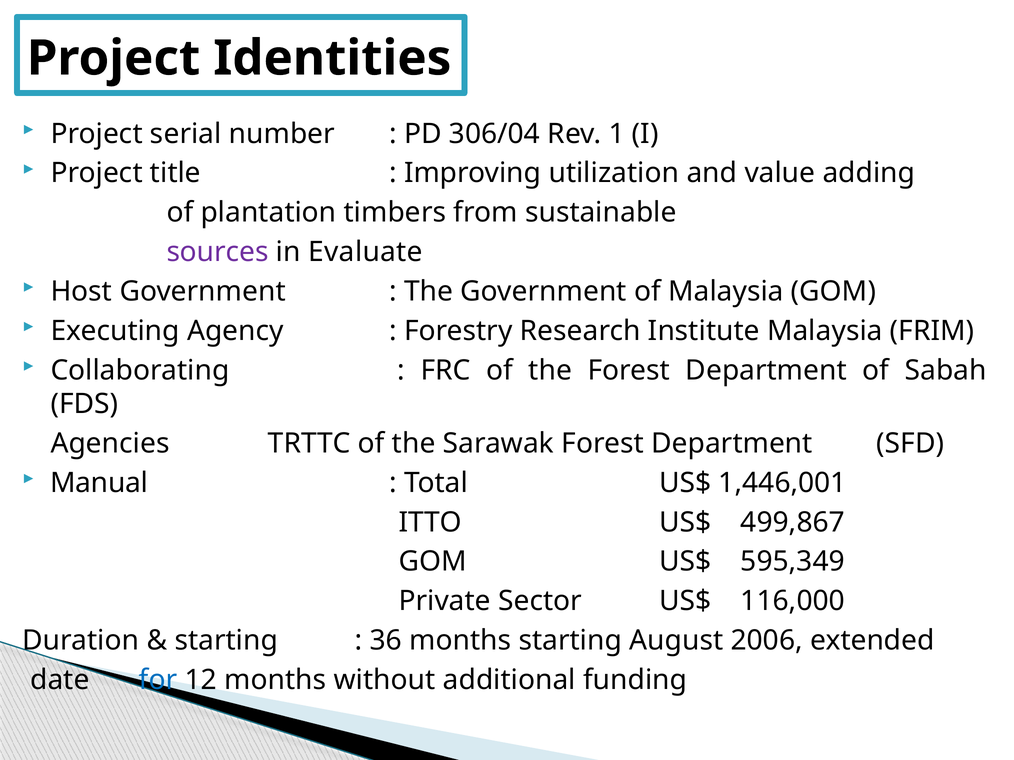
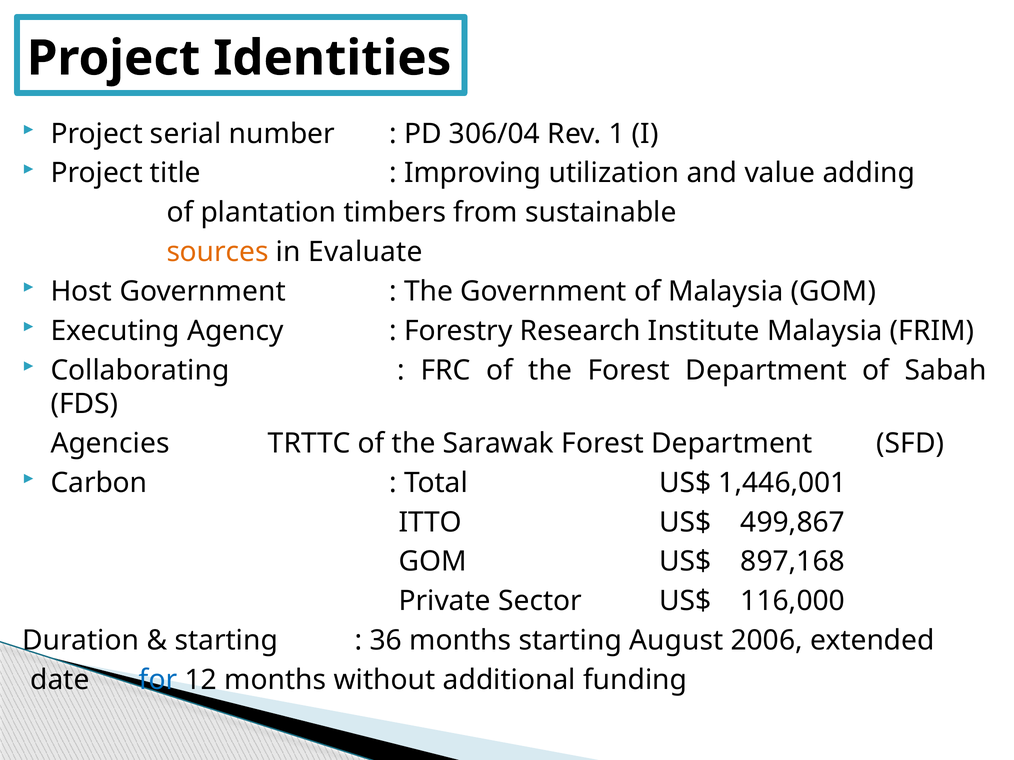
sources colour: purple -> orange (218, 252)
Manual: Manual -> Carbon (99, 483)
595,349: 595,349 -> 897,168 (793, 562)
